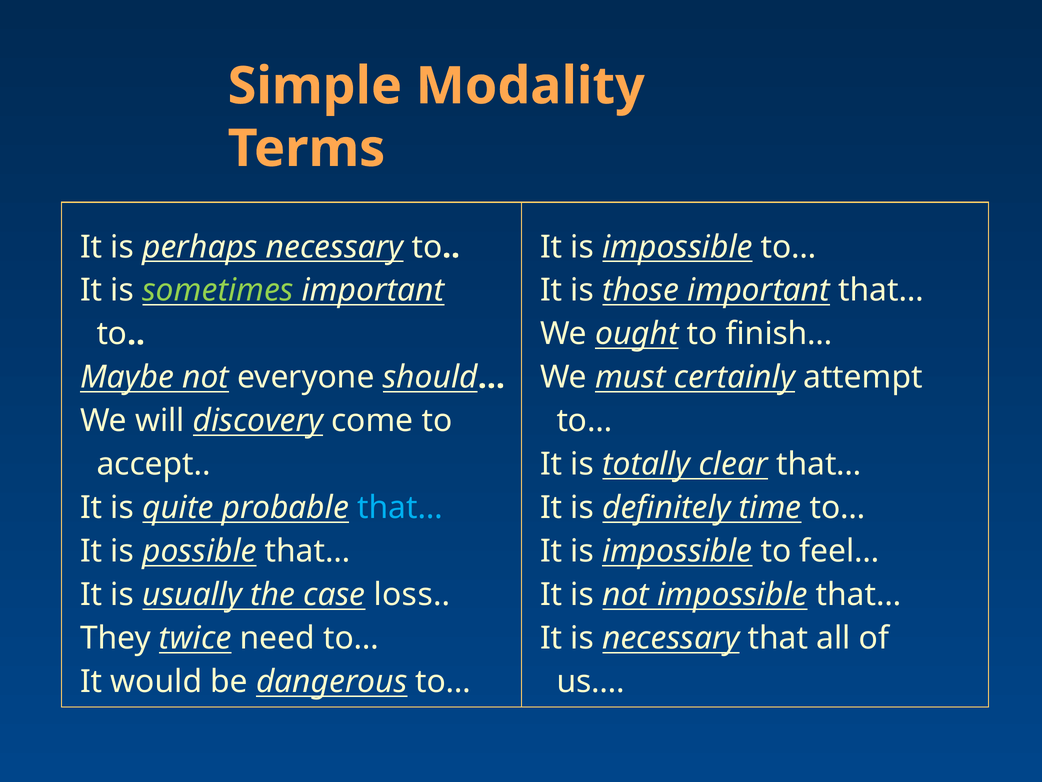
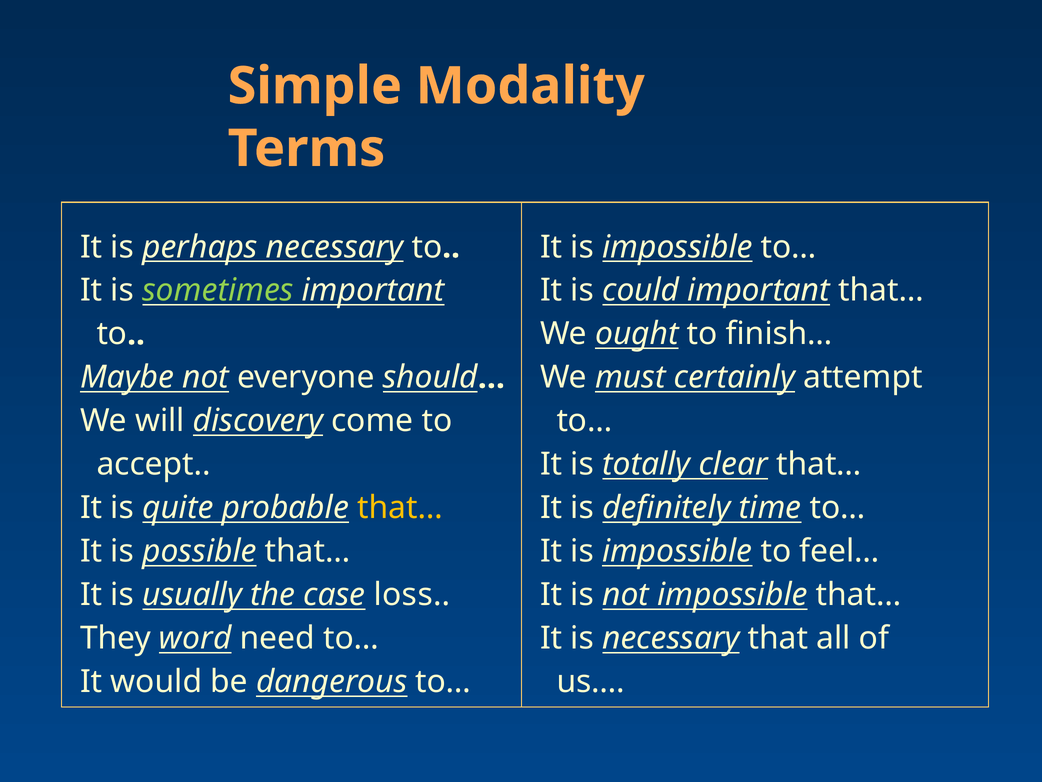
those: those -> could (641, 290)
that… colour: light blue -> yellow (400, 508)
twice: twice -> word (195, 638)
